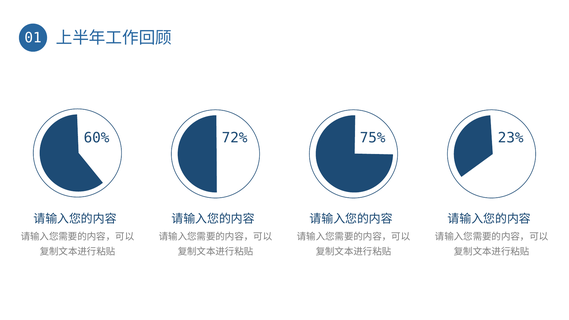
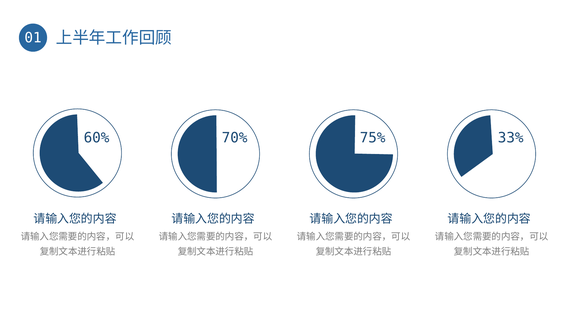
72%: 72% -> 70% (235, 138)
23%: 23% -> 33% (511, 138)
